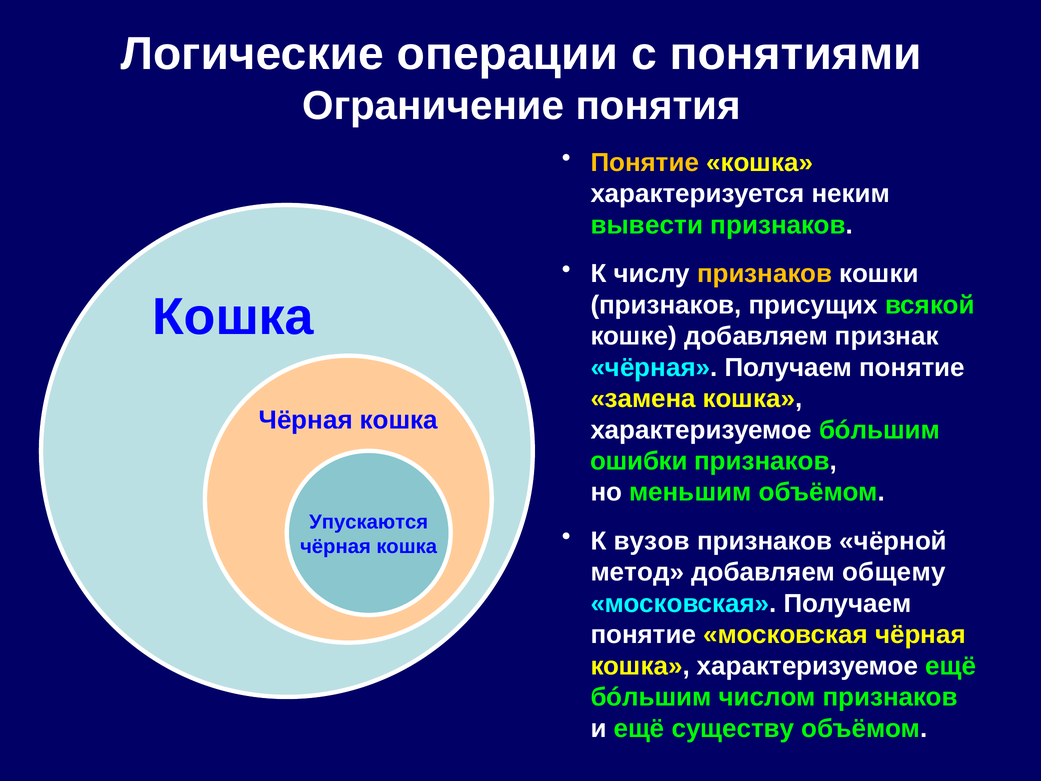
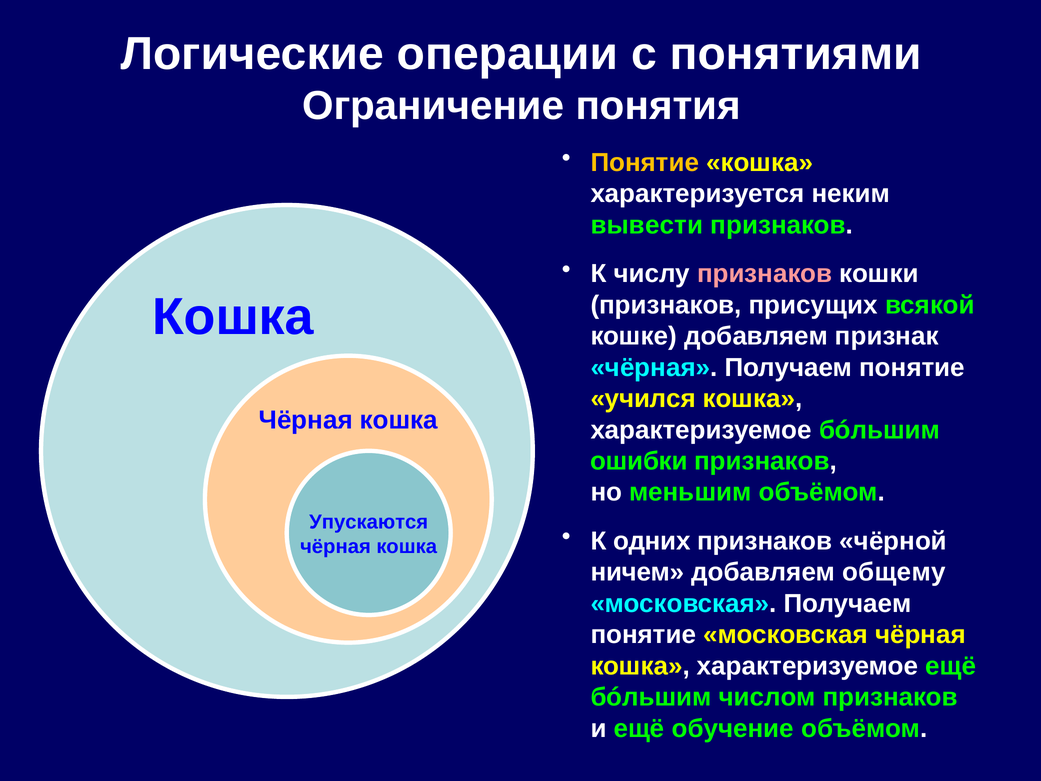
признаков colour: yellow -> pink (765, 274)
замена: замена -> учился (643, 399)
вузов: вузов -> одних (652, 541)
метод: метод -> ничем (638, 572)
существу: существу -> обучение (733, 728)
